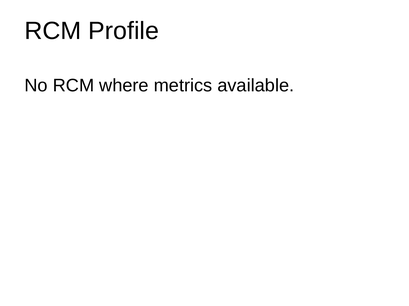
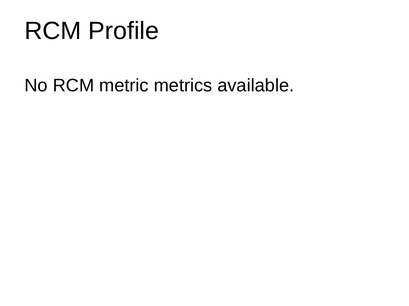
where: where -> metric (124, 86)
